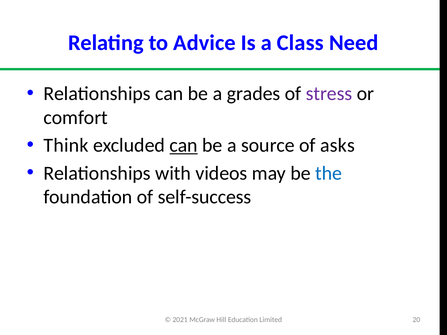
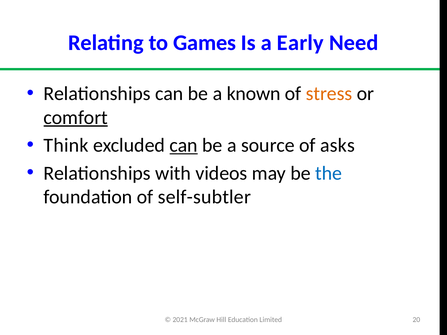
Advice: Advice -> Games (205, 43)
Class: Class -> Early (300, 43)
grades: grades -> known (254, 94)
stress colour: purple -> orange (329, 94)
comfort underline: none -> present (76, 118)
self-success: self-success -> self-subtler (204, 197)
